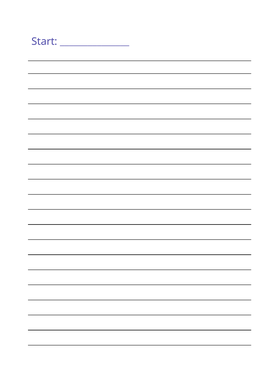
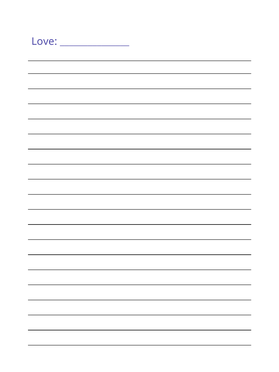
Start: Start -> Love (44, 42)
